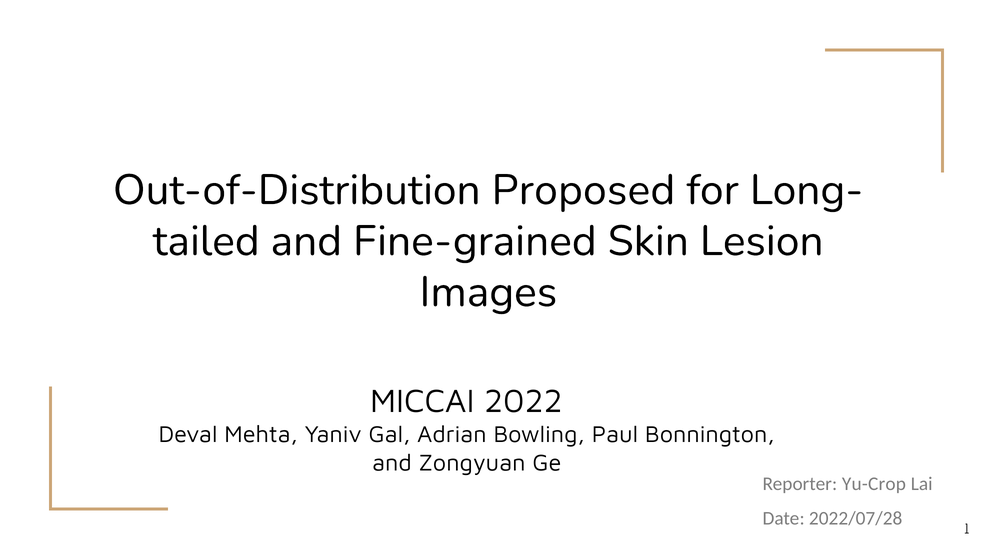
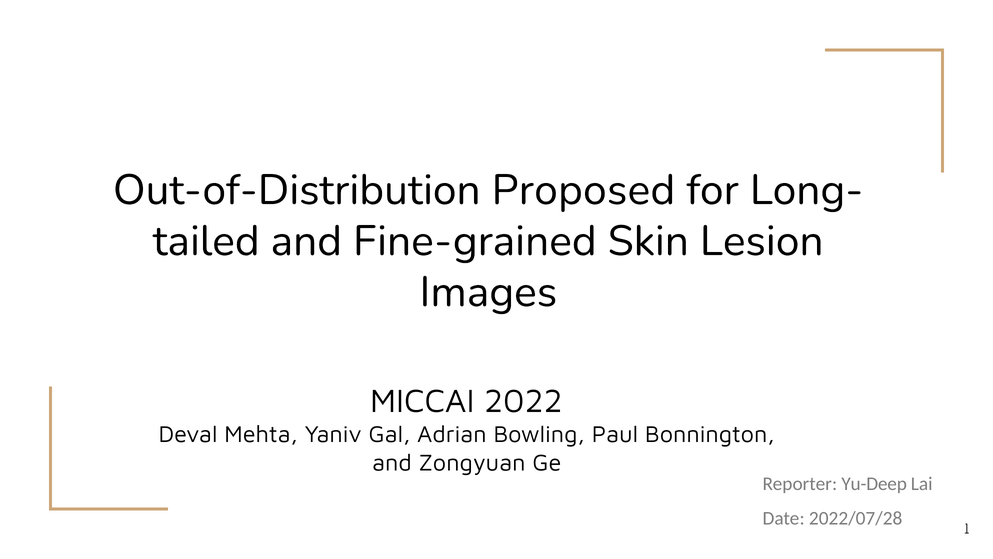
Yu-Crop: Yu-Crop -> Yu-Deep (874, 483)
